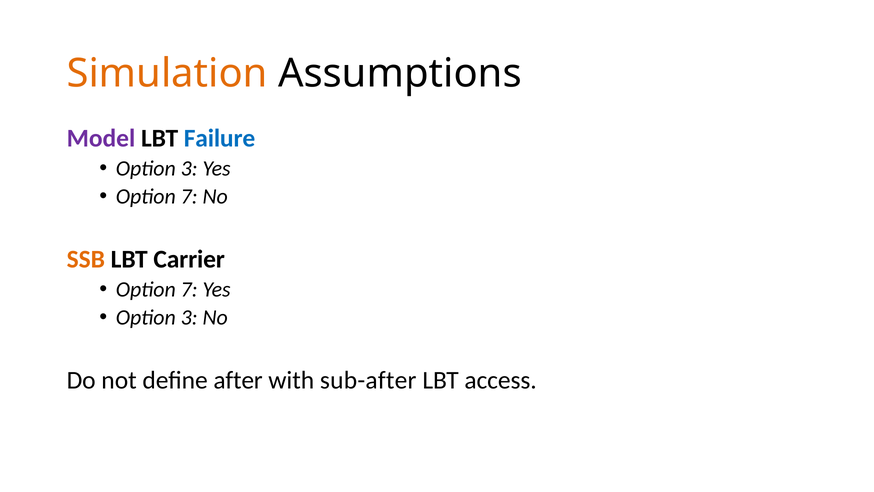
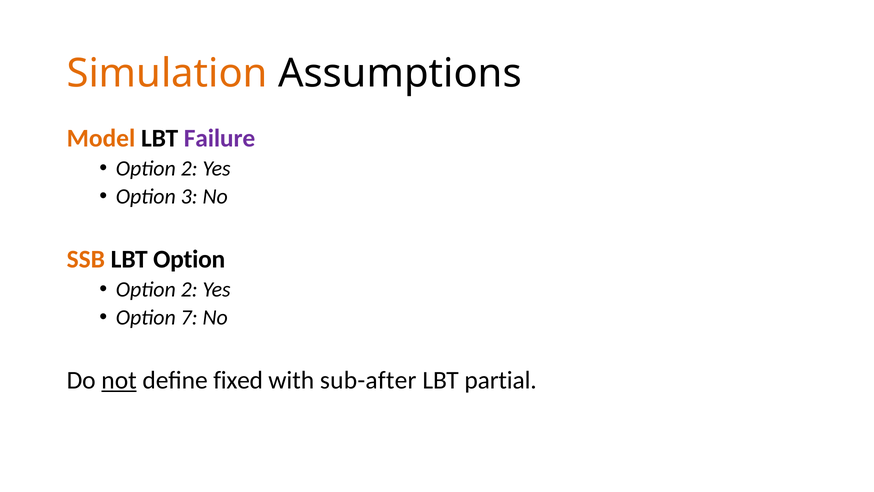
Model colour: purple -> orange (101, 138)
Failure colour: blue -> purple (220, 138)
3: 3 -> 2 (189, 168)
7: 7 -> 3 (189, 196)
LBT Carrier: Carrier -> Option (189, 259)
7: 7 -> 2 (189, 289)
3: 3 -> 7 (189, 317)
not underline: none -> present (119, 380)
after: after -> fixed (238, 380)
access: access -> partial (501, 380)
